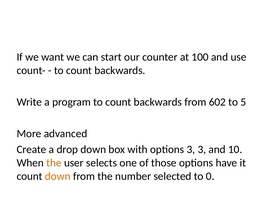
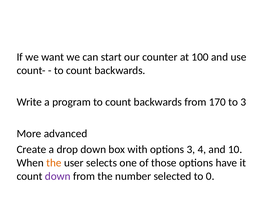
602: 602 -> 170 (217, 102)
to 5: 5 -> 3 (243, 102)
3 3: 3 -> 4 (202, 150)
down colour: orange -> purple (58, 177)
